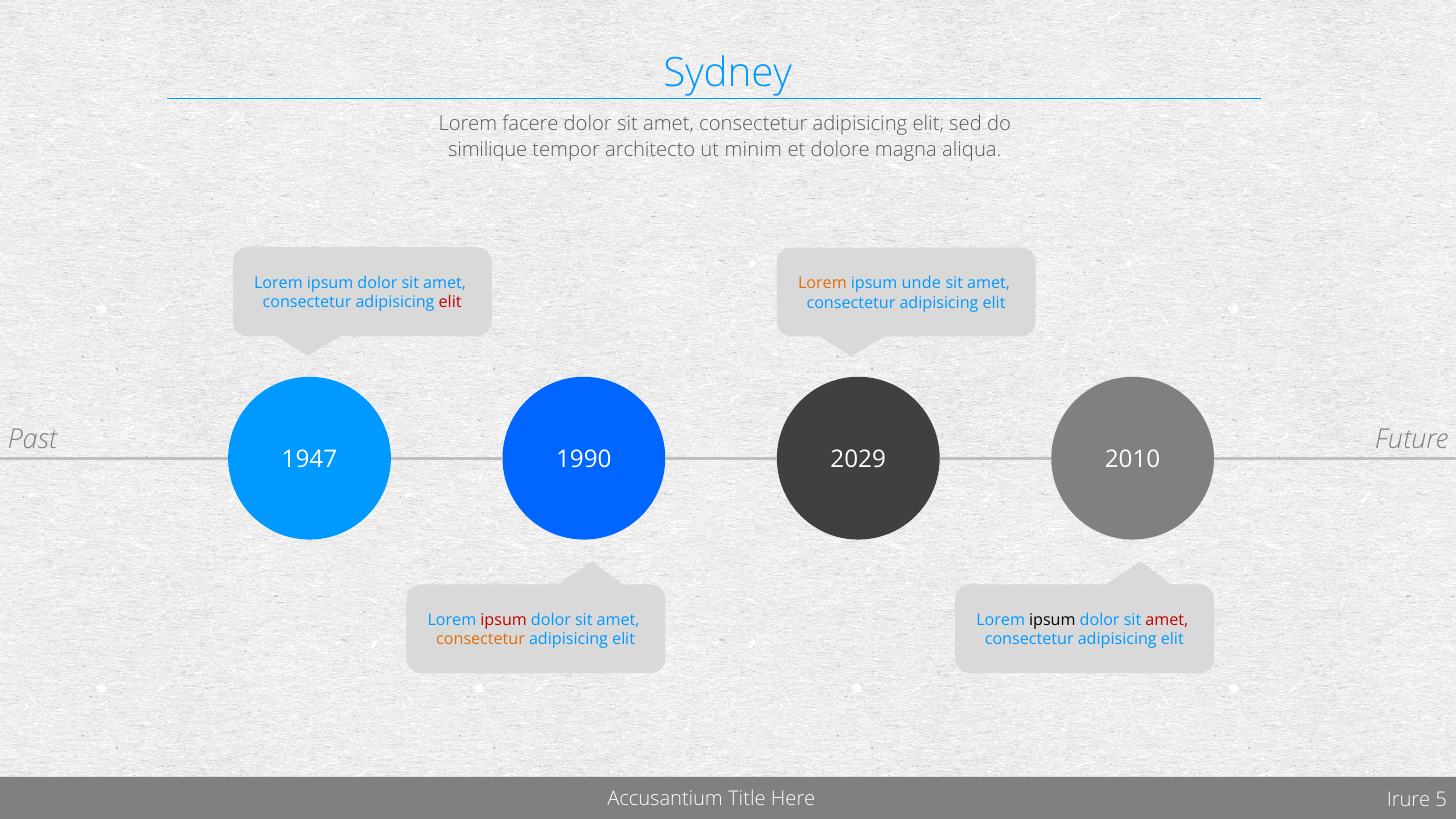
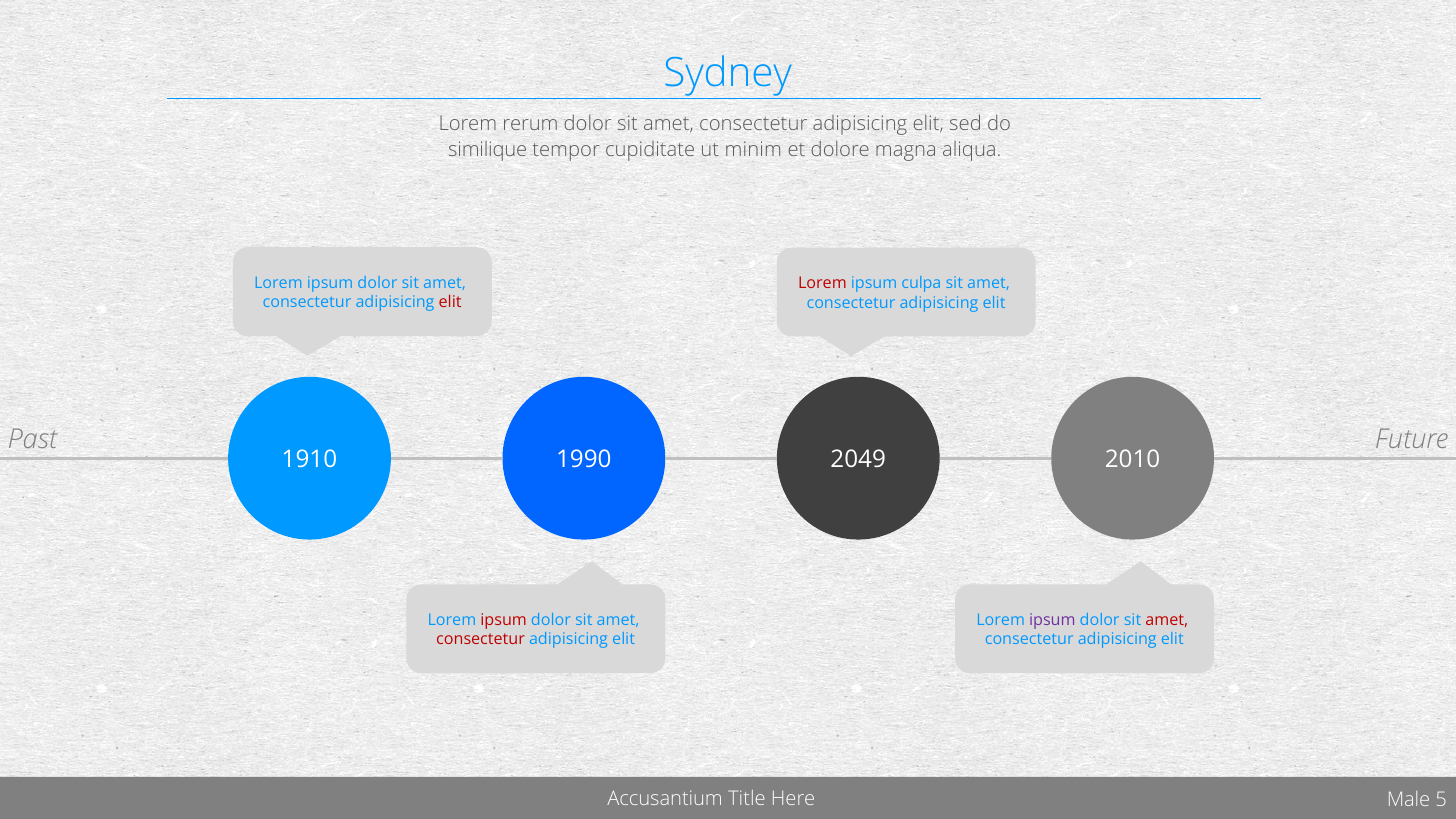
facere: facere -> rerum (530, 124)
architecto: architecto -> cupiditate (650, 150)
Lorem colour: orange -> red (822, 283)
unde: unde -> culpa (921, 283)
1947: 1947 -> 1910 (309, 460)
2029: 2029 -> 2049 (858, 460)
ipsum colour: black -> purple (1052, 620)
consectetur colour: orange -> red (481, 640)
Irure: Irure -> Male (1409, 800)
